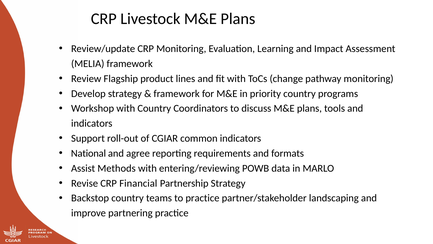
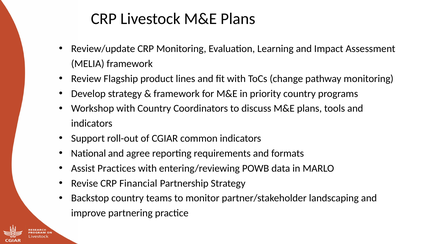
Methods: Methods -> Practices (117, 168)
to practice: practice -> monitor (202, 198)
